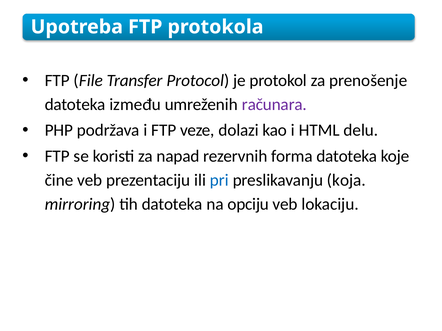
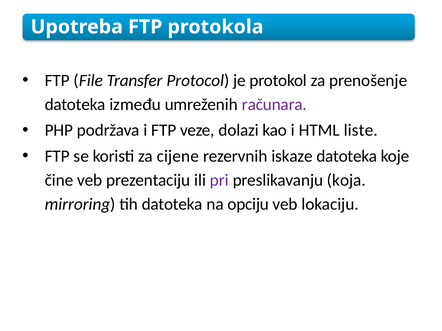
delu: delu -> liste (361, 130)
napad: napad -> cijene (178, 156)
forma: forma -> iskaze (292, 156)
pri colour: blue -> purple (219, 180)
